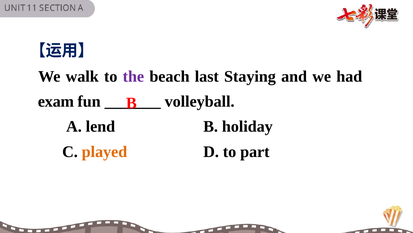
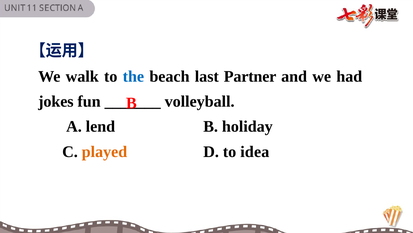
the colour: purple -> blue (133, 76)
Staying: Staying -> Partner (250, 76)
exam: exam -> jokes (56, 101)
part: part -> idea (255, 151)
